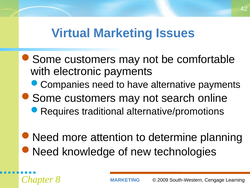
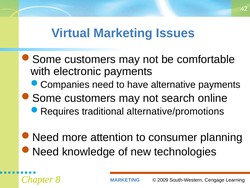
determine: determine -> consumer (173, 137)
